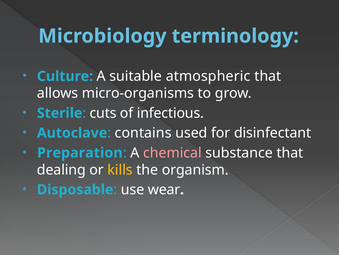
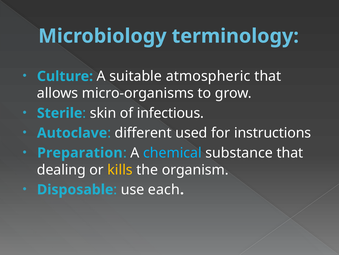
cuts: cuts -> skin (103, 113)
contains: contains -> different (143, 133)
disinfectant: disinfectant -> instructions (273, 133)
chemical colour: pink -> light blue (172, 152)
wear: wear -> each (164, 189)
